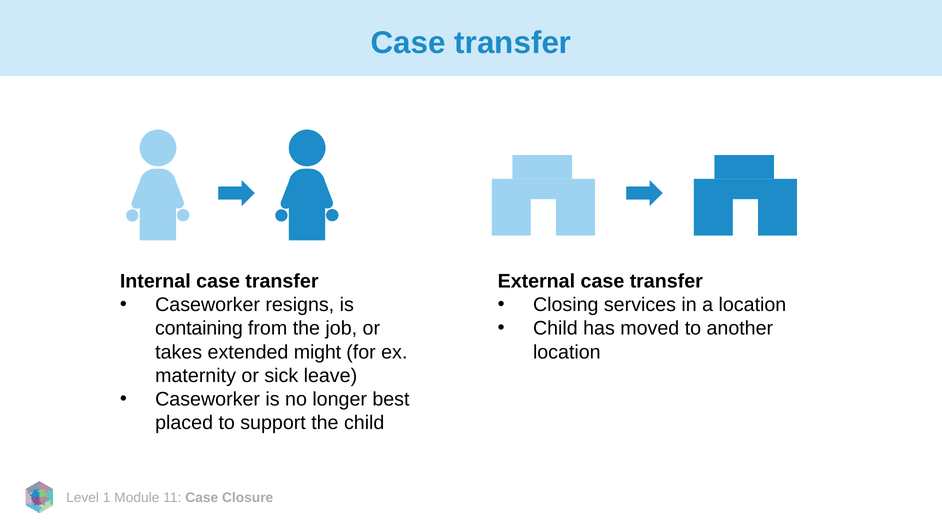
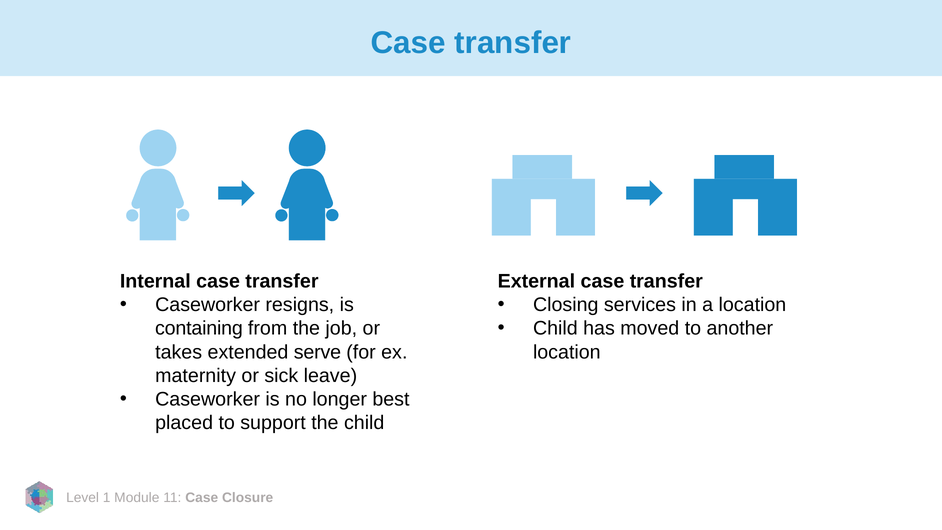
might: might -> serve (317, 352)
